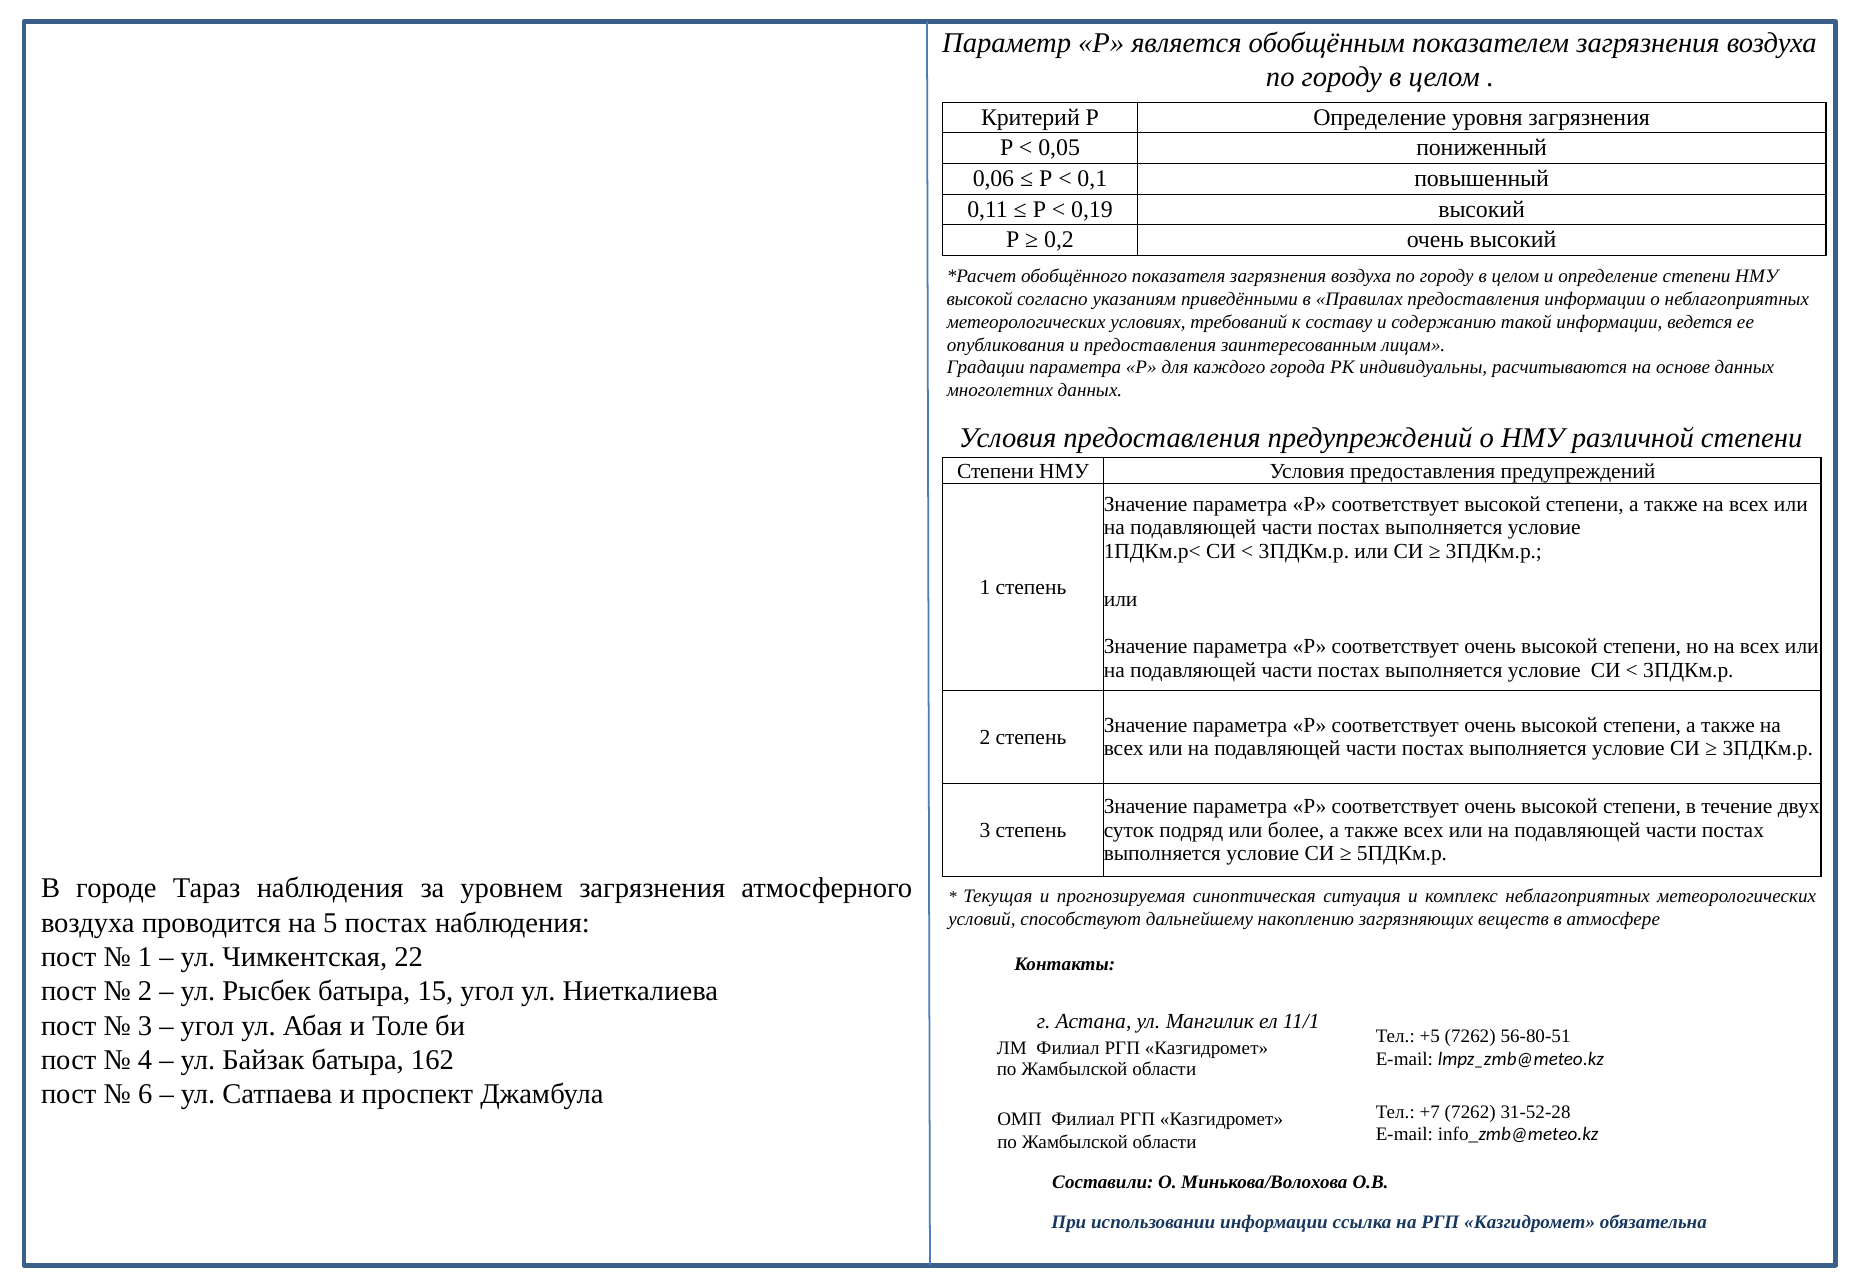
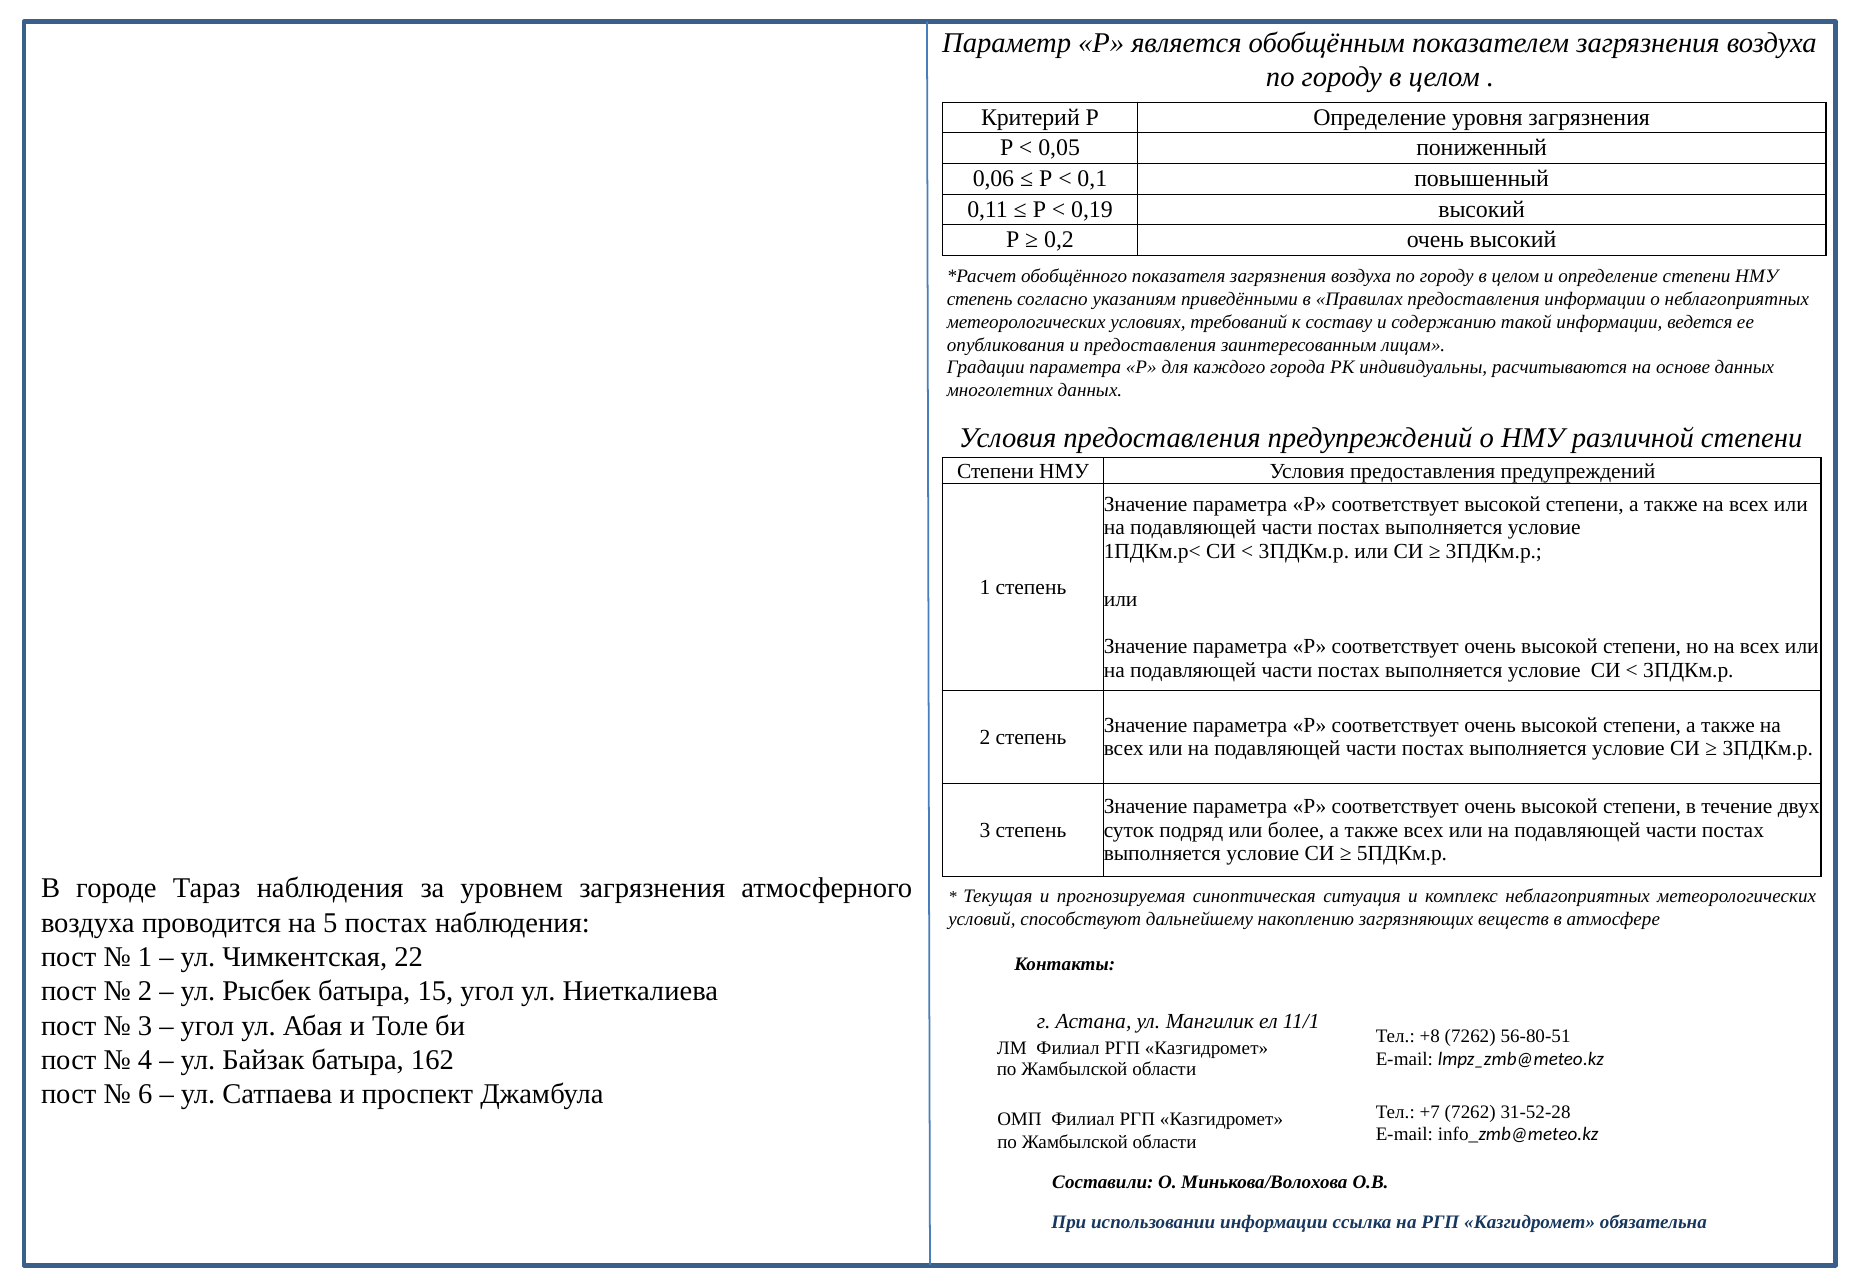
высокой: высокой -> степень (980, 299)
+5: +5 -> +8 (1430, 1037)
